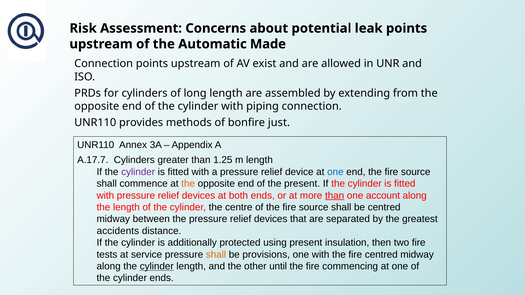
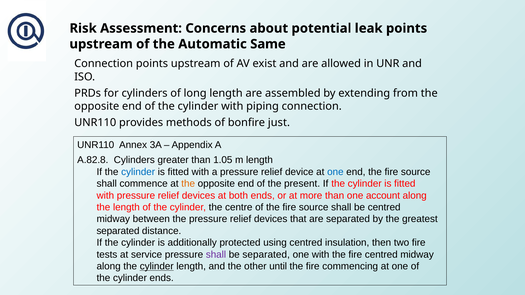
Made: Made -> Same (268, 44)
A.17.7: A.17.7 -> A.82.8 (93, 160)
1.25: 1.25 -> 1.05 (223, 160)
cylinder colour: purple -> blue (138, 172)
than underline: present -> none (335, 196)
accidents: accidents -> separated (118, 231)
using present: present -> centred (306, 243)
shall colour: orange -> purple (216, 255)
be provisions: provisions -> separated (266, 255)
